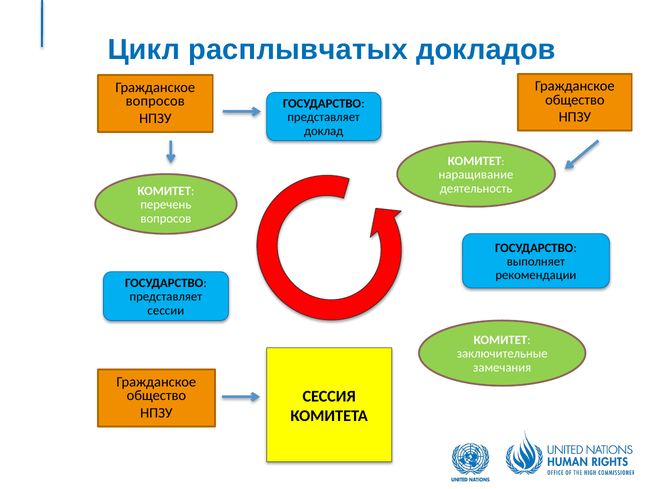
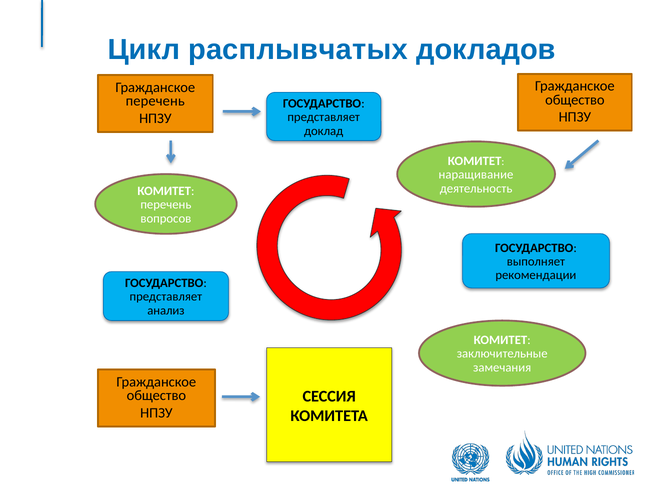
вопросов: вопросов -> перечень (155, 101)
сессии: сессии -> анализ (166, 311)
